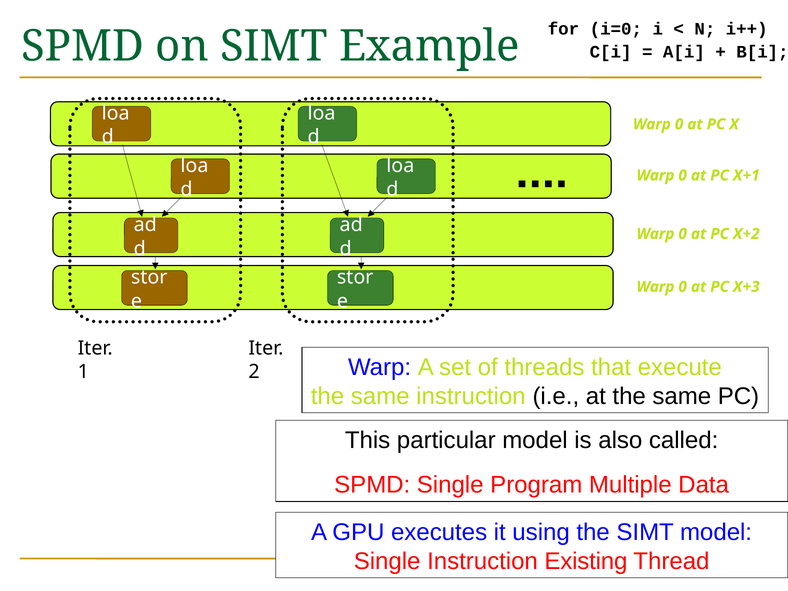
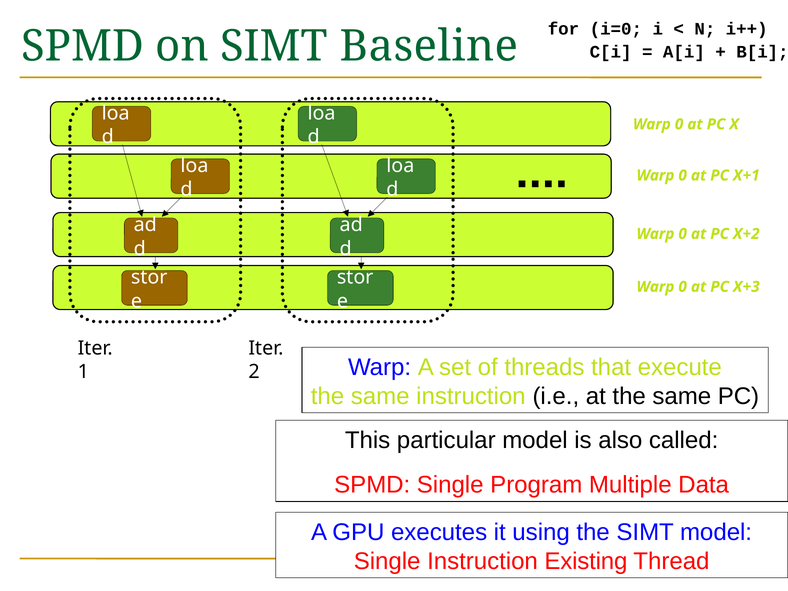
Example: Example -> Baseline (429, 46)
